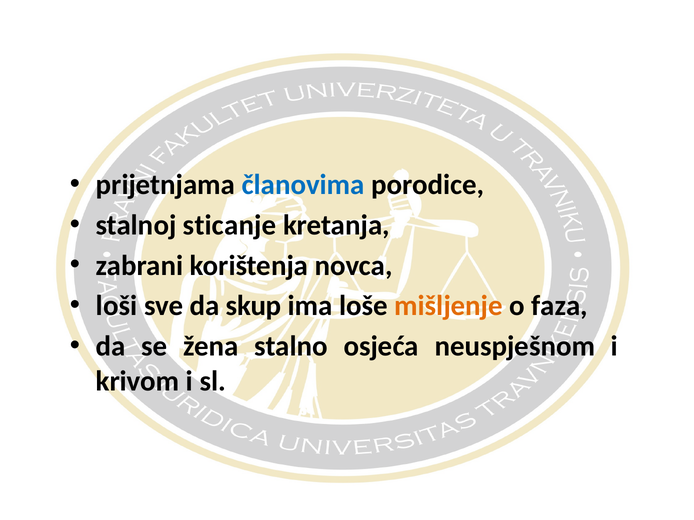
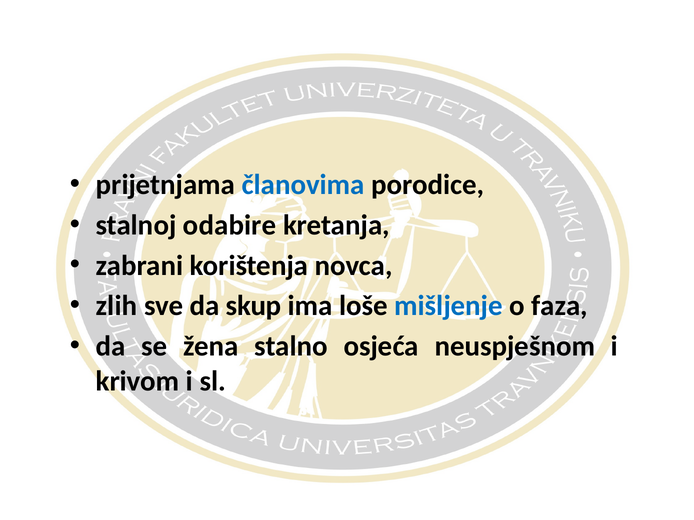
sticanje: sticanje -> odabire (230, 225)
loši: loši -> zlih (117, 306)
mišljenje colour: orange -> blue (449, 306)
